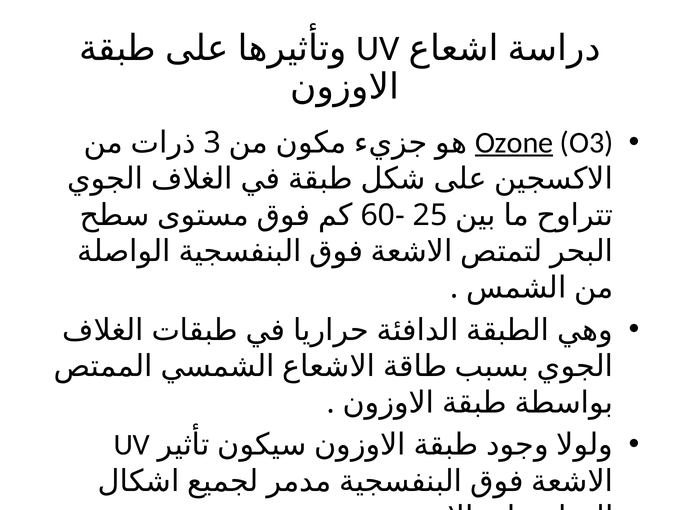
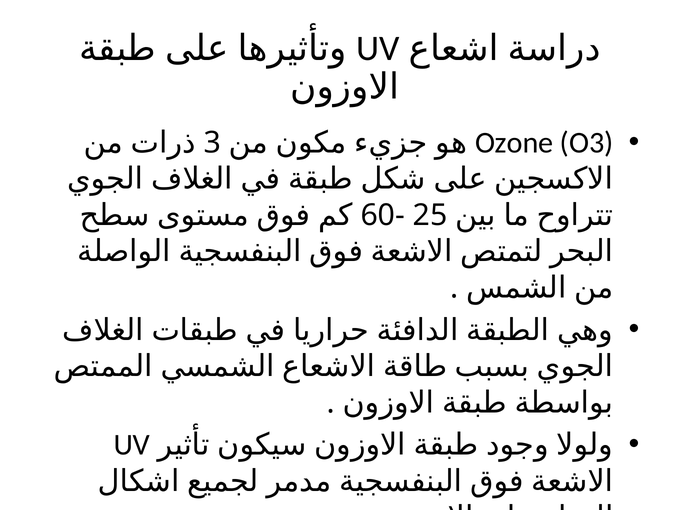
Ozone underline: present -> none (514, 143)
